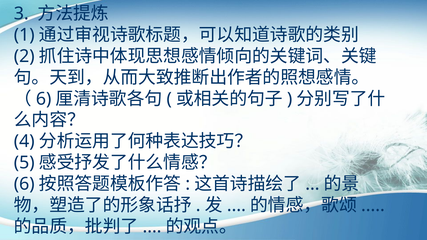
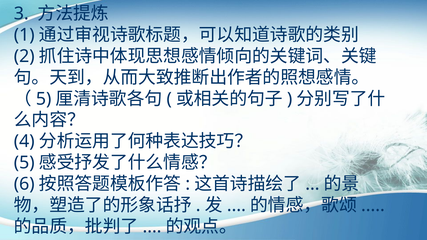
6: 6 -> 5 (44, 99)
